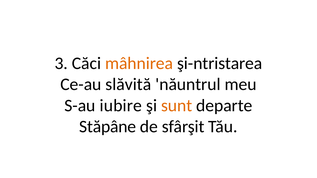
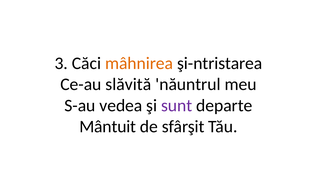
iubire: iubire -> vedea (121, 106)
sunt colour: orange -> purple (177, 106)
Stăpâne: Stăpâne -> Mântuit (108, 127)
